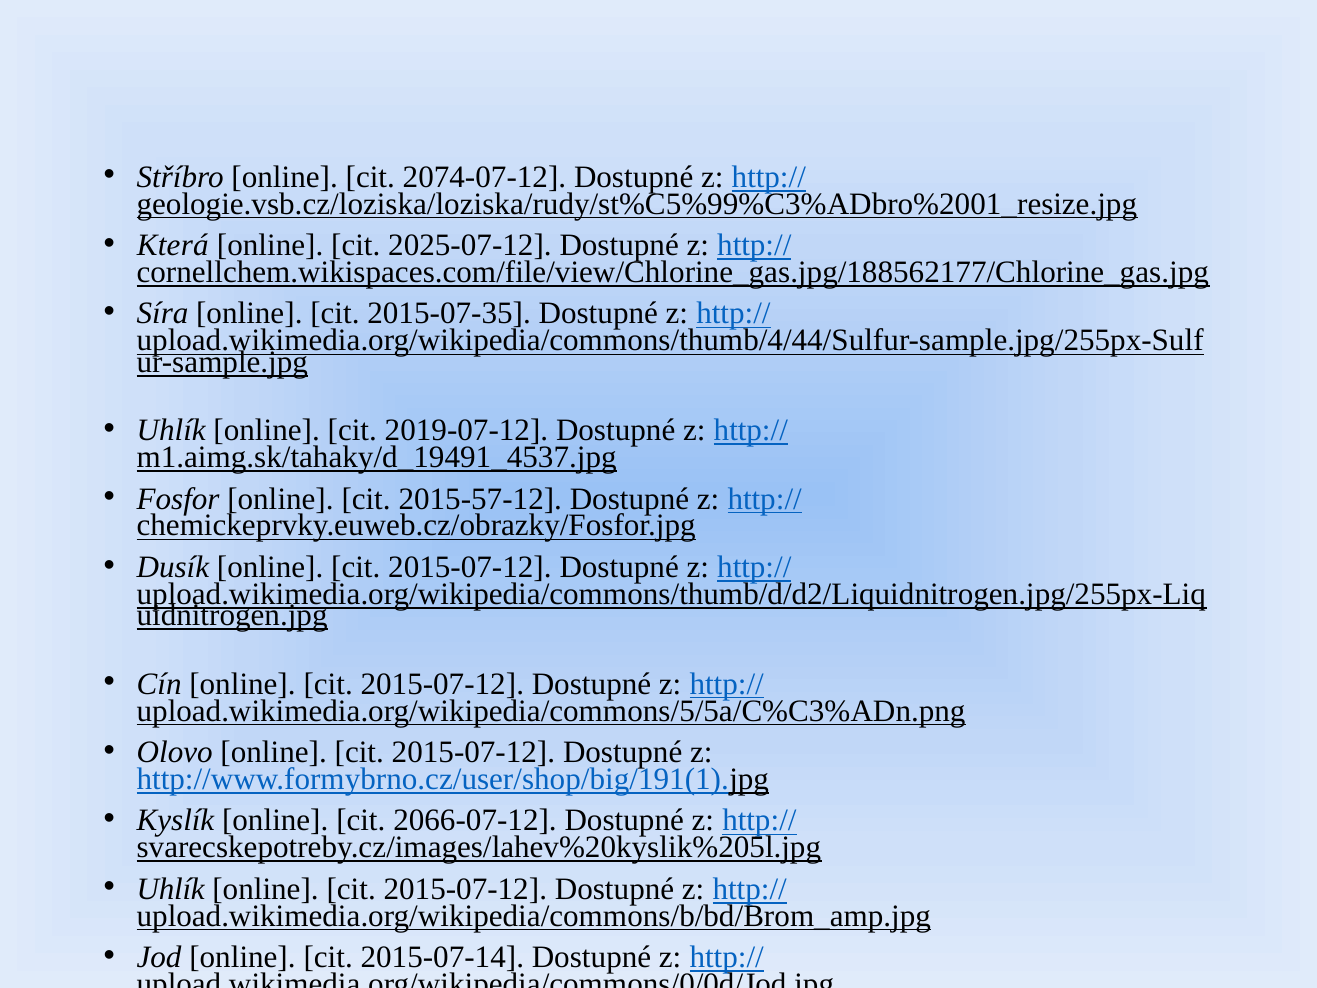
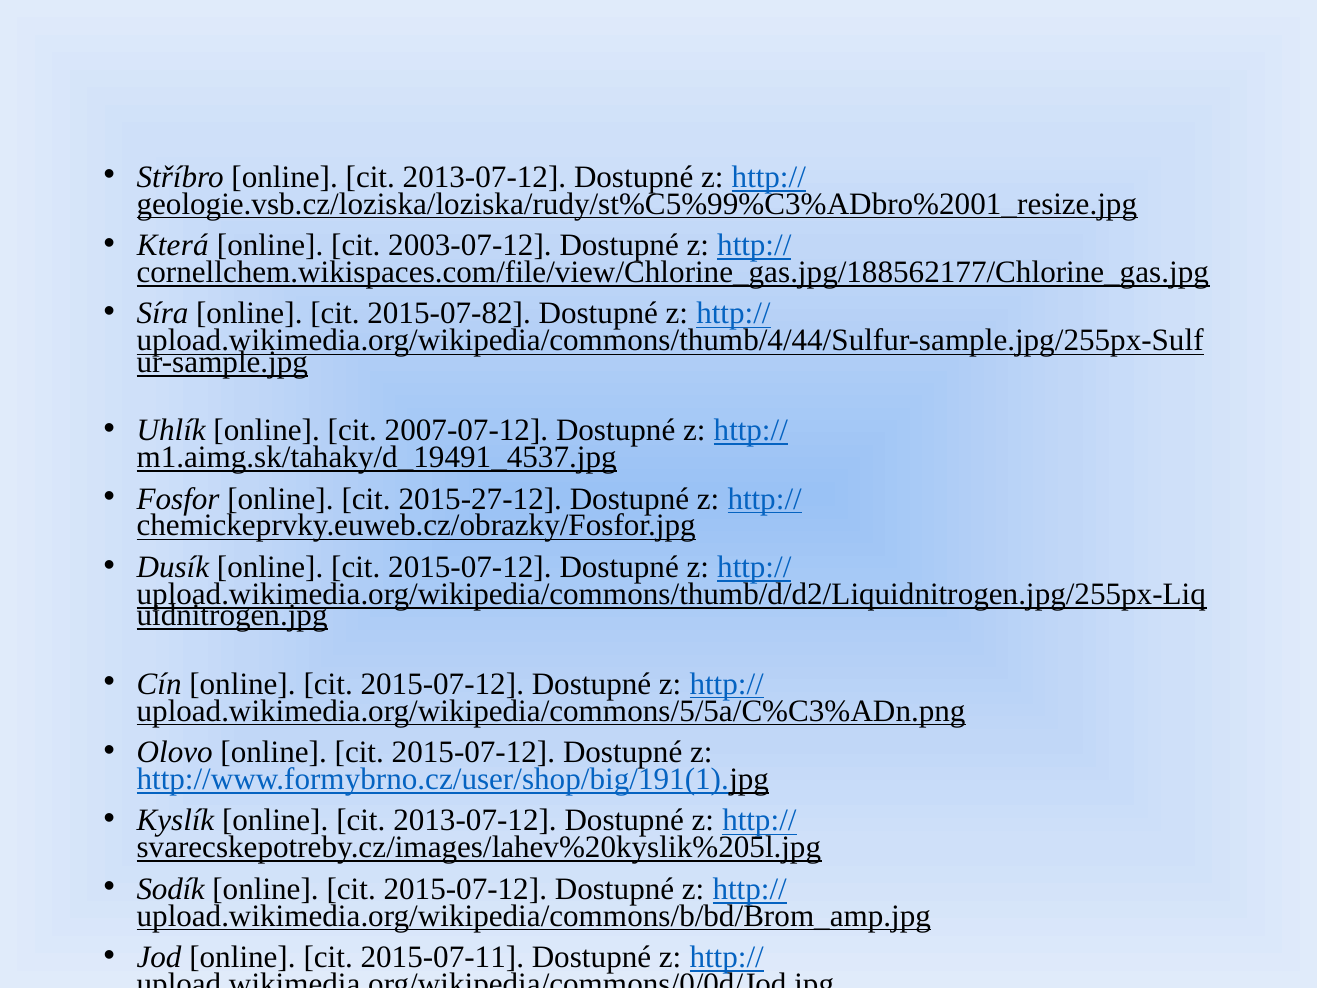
Stříbro online cit 2074-07-12: 2074-07-12 -> 2013-07-12 (484, 177)
2025-07-12: 2025-07-12 -> 2003-07-12 (470, 245)
2015-07-35: 2015-07-35 -> 2015-07-82 (449, 314)
2019-07-12: 2019-07-12 -> 2007-07-12 (466, 430)
2015-57-12: 2015-57-12 -> 2015-27-12 (480, 499)
Kyslík online cit 2066-07-12: 2066-07-12 -> 2013-07-12 (475, 820)
Uhlík: Uhlík -> Sodík (171, 889)
2015-07-14: 2015-07-14 -> 2015-07-11 (442, 957)
